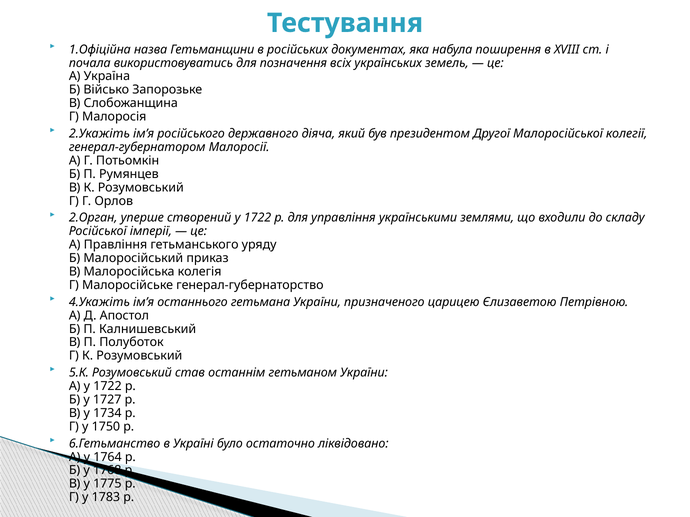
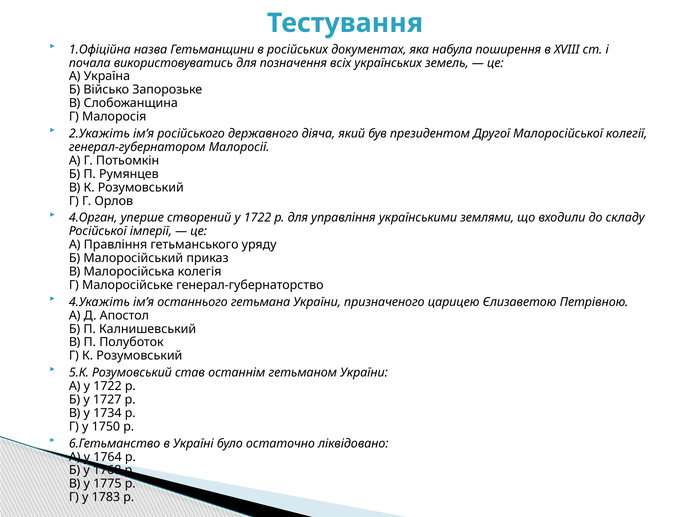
2.Орган: 2.Орган -> 4.Орган (93, 218)
